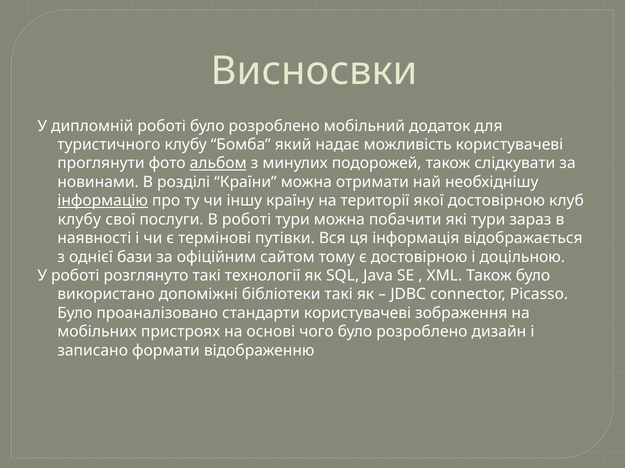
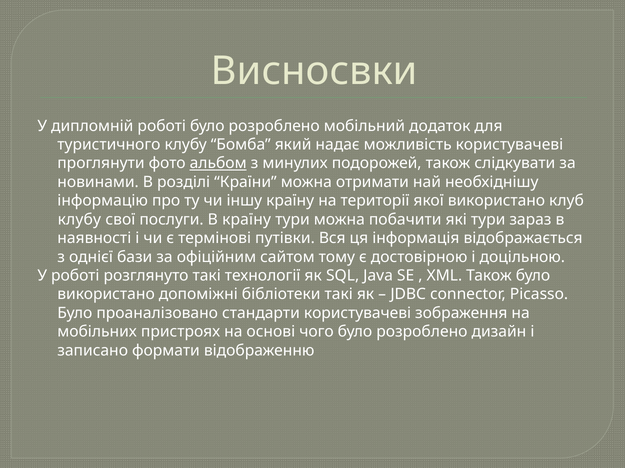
інформацію underline: present -> none (103, 201)
якої достовірною: достовірною -> використано (496, 201)
В роботі: роботі -> країну (247, 220)
